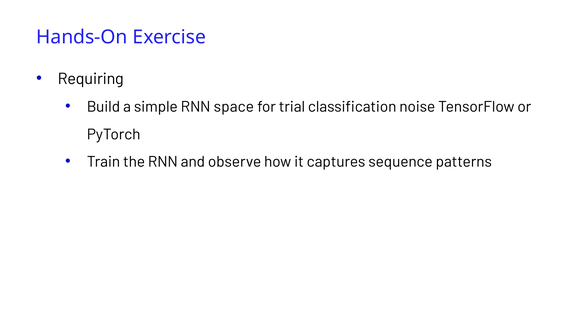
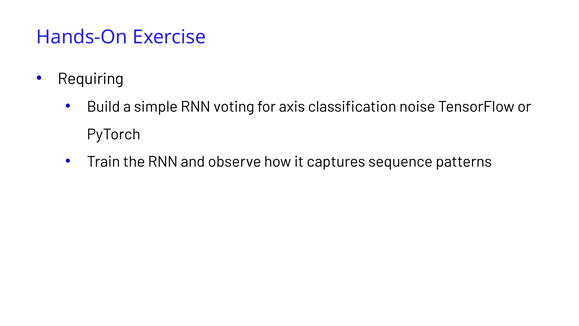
space: space -> voting (234, 107)
trial: trial -> axis (292, 107)
